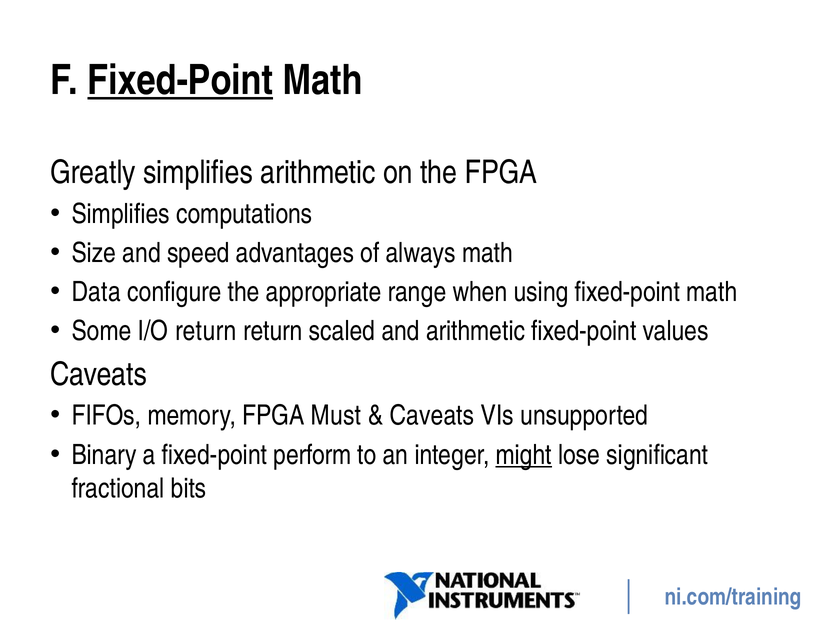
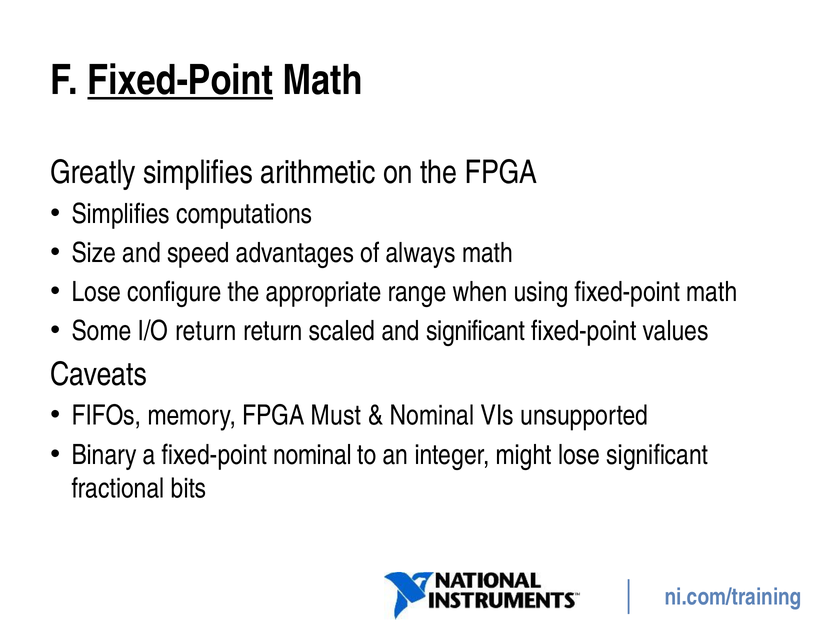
Data: Data -> Lose (96, 292)
and arithmetic: arithmetic -> significant (476, 331)
Caveats: Caveats -> Nominal (432, 416)
fixed-point perform: perform -> nominal (312, 455)
might underline: present -> none (524, 455)
